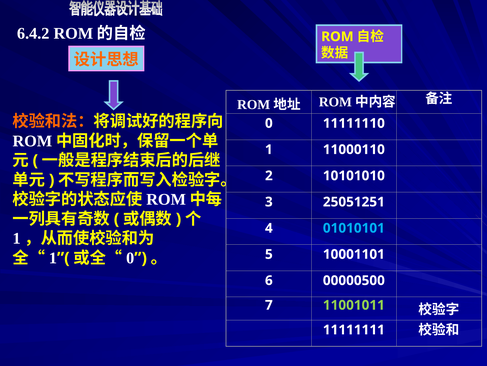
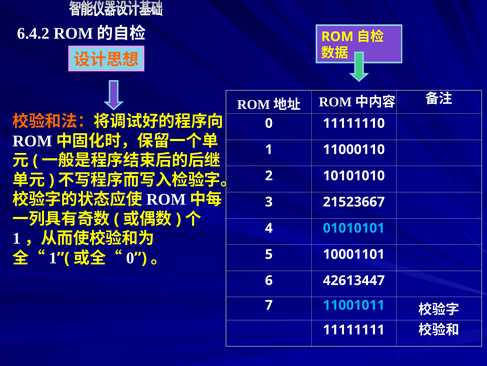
25051251: 25051251 -> 21523667 (354, 202)
00000500: 00000500 -> 42613447 (354, 280)
11001011 colour: light green -> light blue (354, 305)
